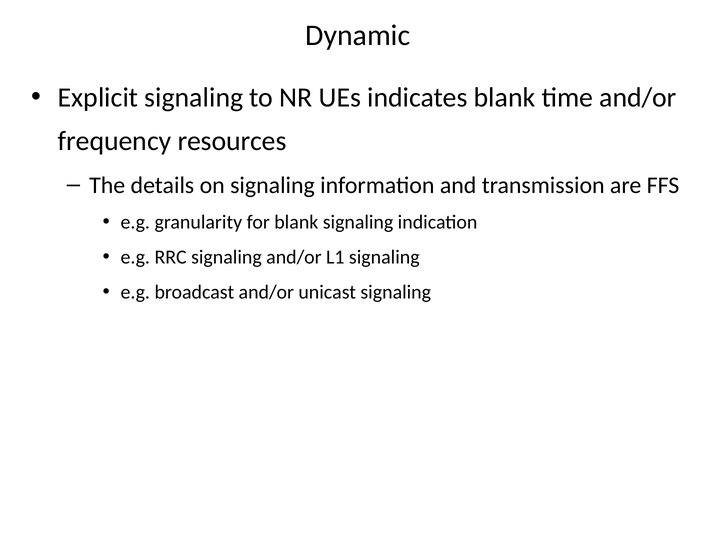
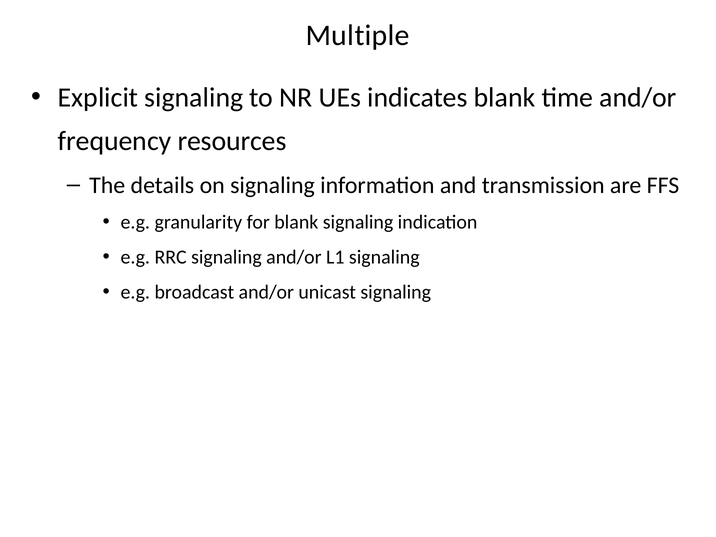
Dynamic: Dynamic -> Multiple (358, 35)
